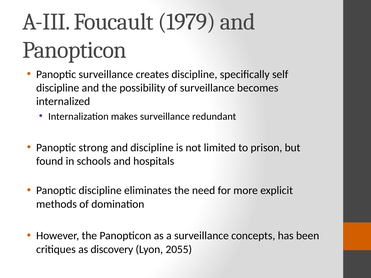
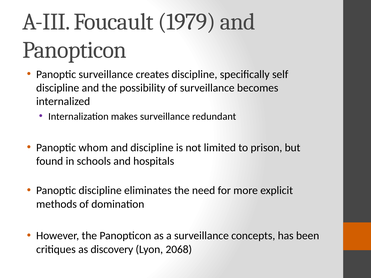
strong: strong -> whom (93, 148)
2055: 2055 -> 2068 (179, 250)
